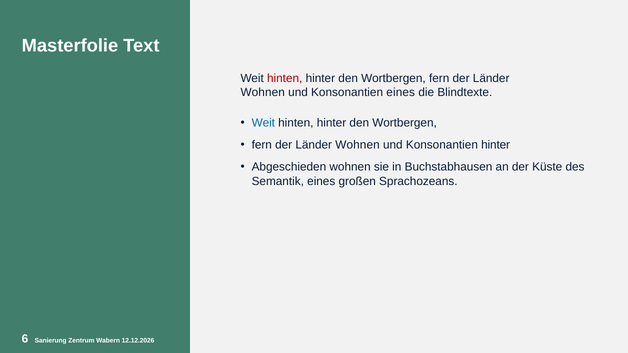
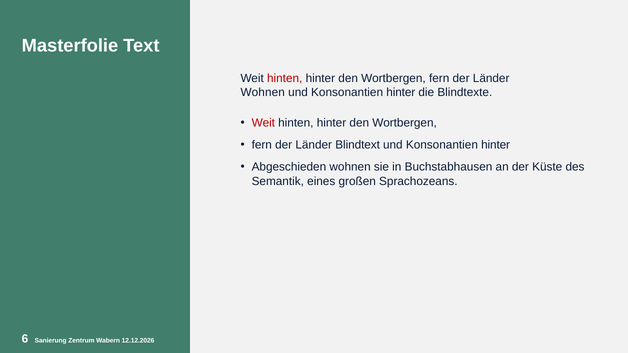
eines: eines -> hinter (401, 92)
Weit colour: blue -> red (263, 123)
Wohnen: Wohnen -> Blindtext (358, 145)
